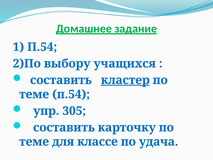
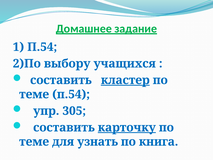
карточку underline: none -> present (127, 127)
классе: классе -> узнать (98, 141)
удача: удача -> книга (159, 141)
